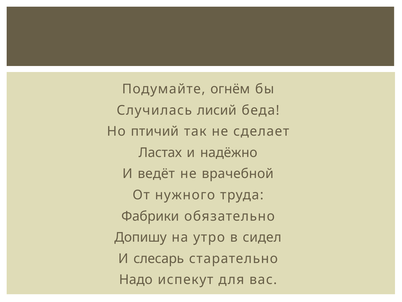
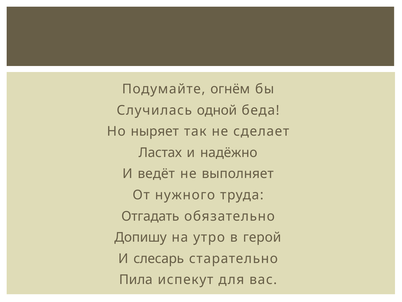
лисий: лисий -> одной (217, 110)
птичий: птичий -> ныряет (155, 131)
врачебной: врачебной -> выполняет (238, 174)
Фабрики: Фабрики -> Отгадать (150, 216)
сидел: сидел -> герой (262, 237)
Надо: Надо -> Пила (136, 279)
